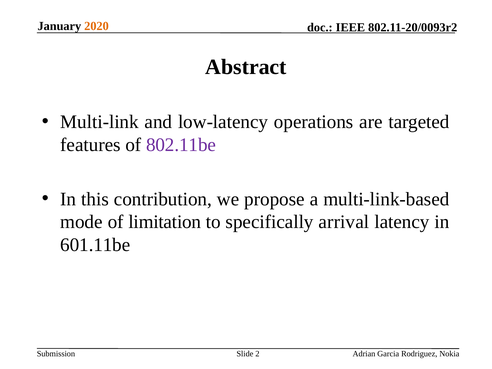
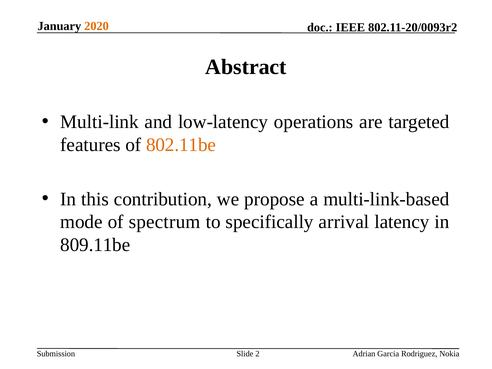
802.11be colour: purple -> orange (181, 145)
limitation: limitation -> spectrum (165, 222)
601.11be: 601.11be -> 809.11be (95, 245)
